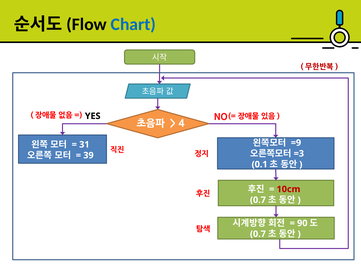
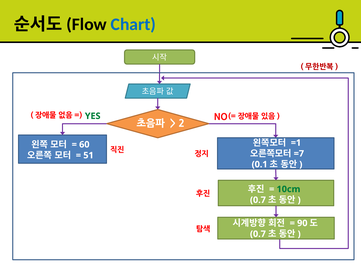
YES colour: black -> green (93, 116)
4: 4 -> 2 (182, 124)
=9: =9 -> =1 (296, 143)
31: 31 -> 60 (84, 145)
=3: =3 -> =7 (299, 154)
39: 39 -> 51 (88, 156)
10cm colour: red -> green (288, 190)
